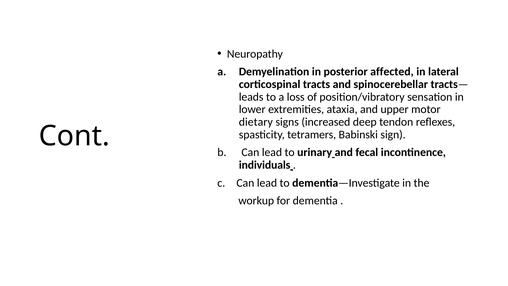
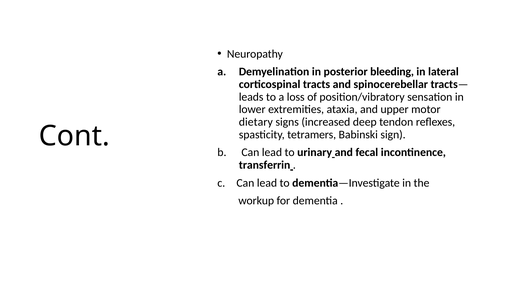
affected: affected -> bleeding (392, 72)
individuals: individuals -> transferrin (265, 165)
